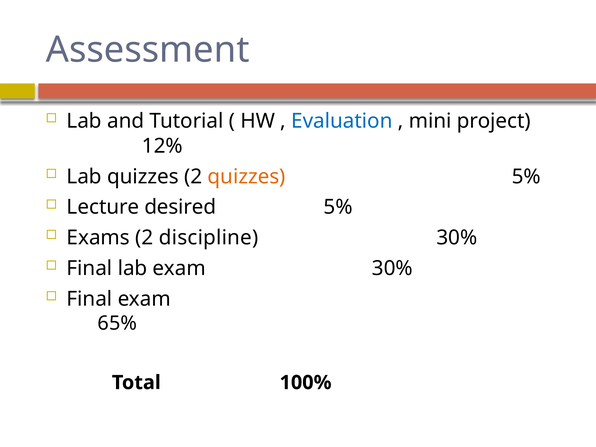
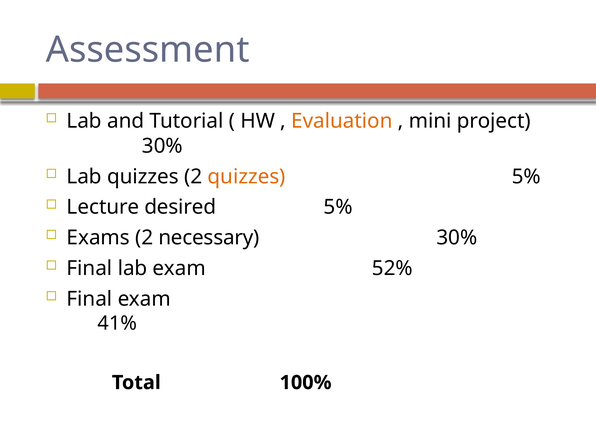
Evaluation colour: blue -> orange (342, 121)
12%: 12% -> 30% (162, 146)
discipline: discipline -> necessary (209, 238)
exam 30%: 30% -> 52% (392, 268)
65%: 65% -> 41% (117, 323)
